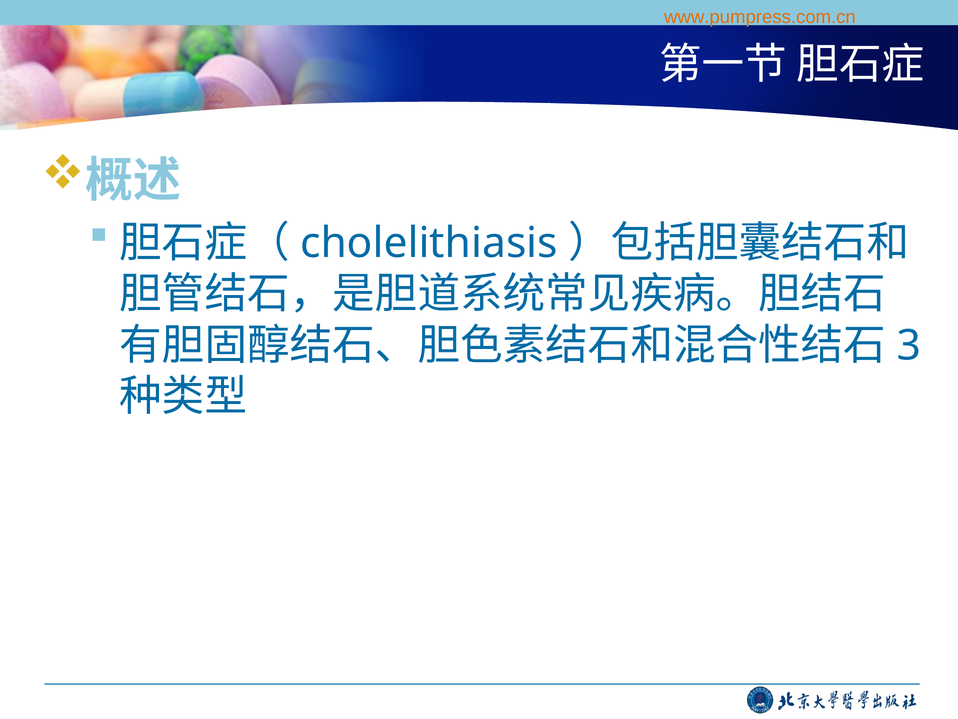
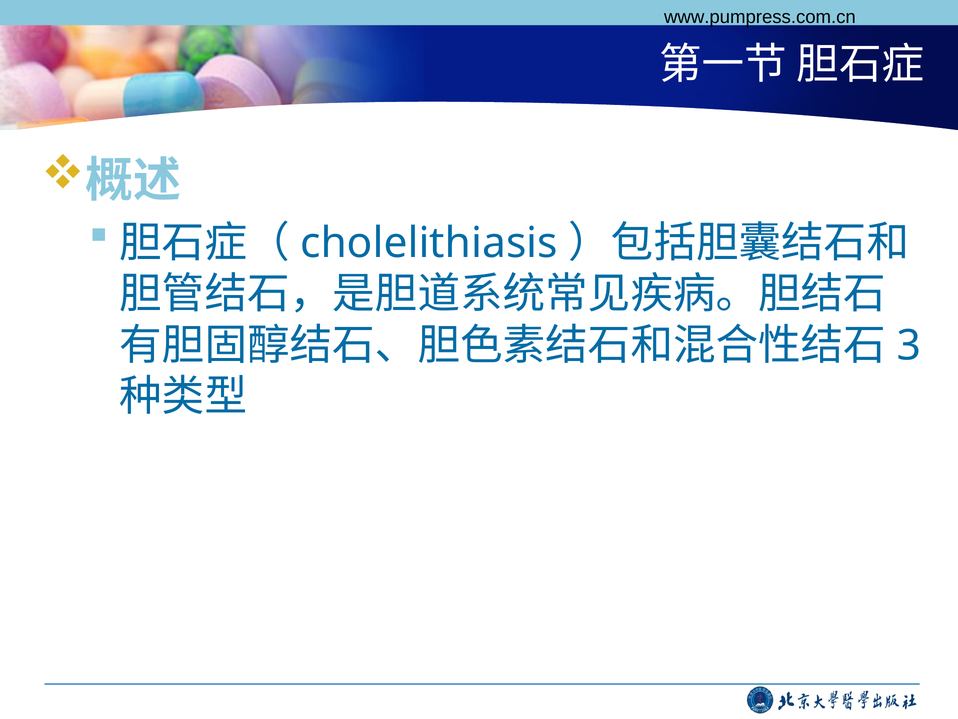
www.pumpress.com.cn colour: orange -> black (760, 17)
